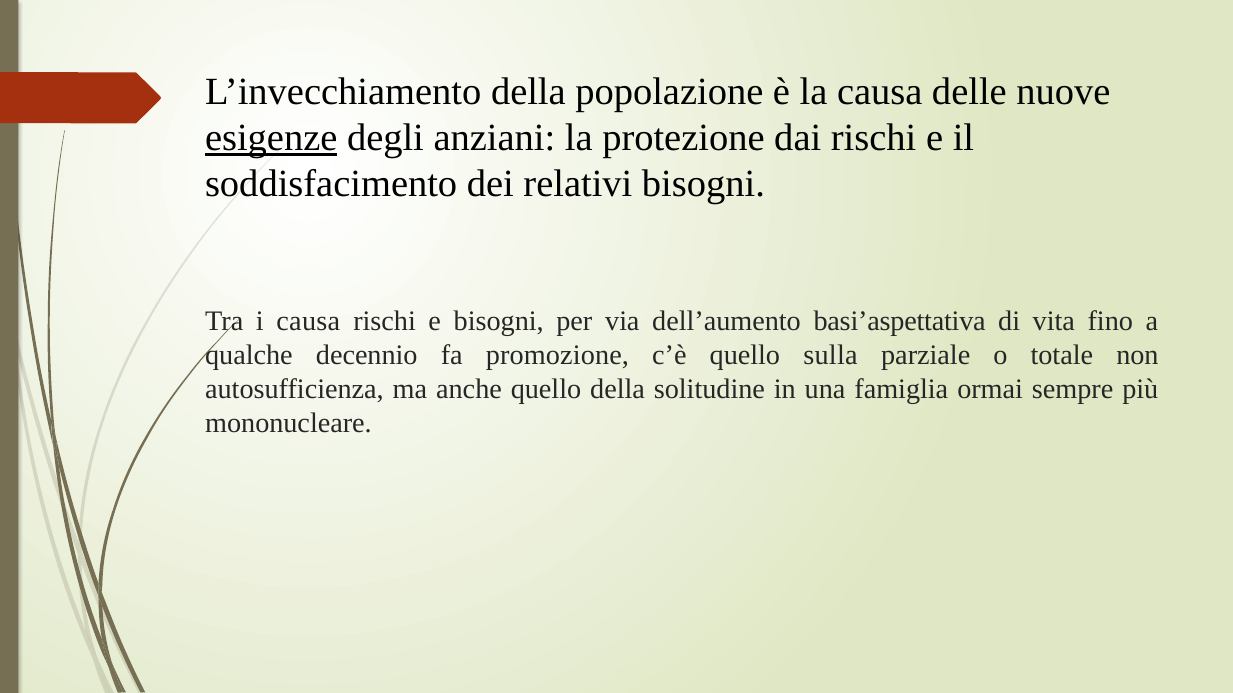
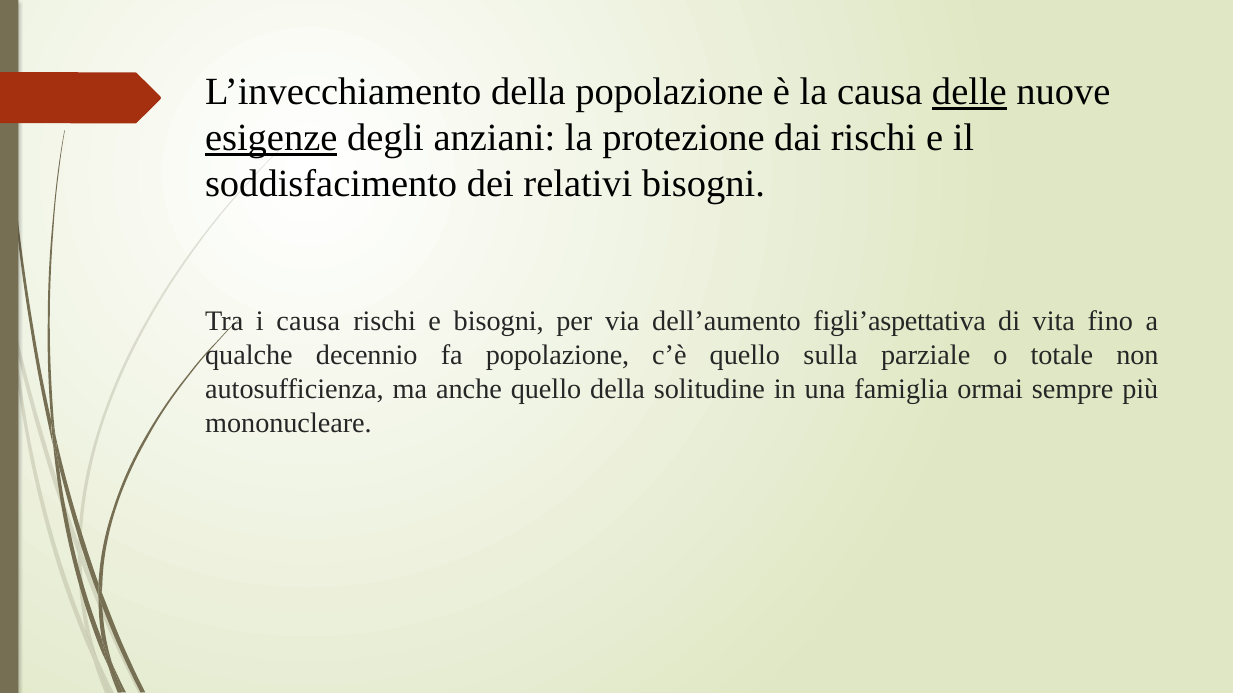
delle underline: none -> present (969, 92)
basi’aspettativa: basi’aspettativa -> figli’aspettativa (900, 322)
fa promozione: promozione -> popolazione (558, 356)
